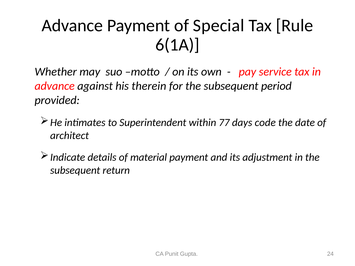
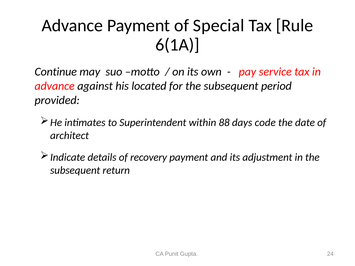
Whether: Whether -> Continue (56, 72)
therein: therein -> located (149, 86)
77: 77 -> 88 (224, 123)
material: material -> recovery (149, 158)
